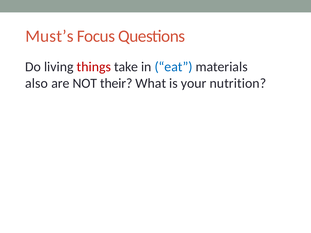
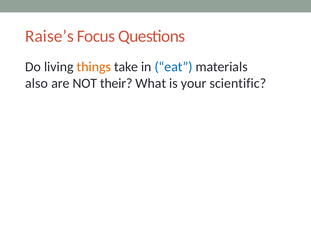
Must’s: Must’s -> Raise’s (49, 36)
things colour: red -> orange (94, 67)
nutrition: nutrition -> scientific (238, 83)
